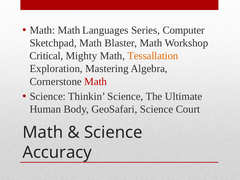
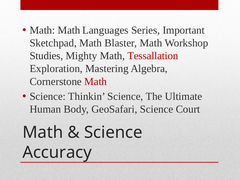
Computer: Computer -> Important (184, 30)
Critical: Critical -> Studies (46, 56)
Tessallation colour: orange -> red (153, 56)
